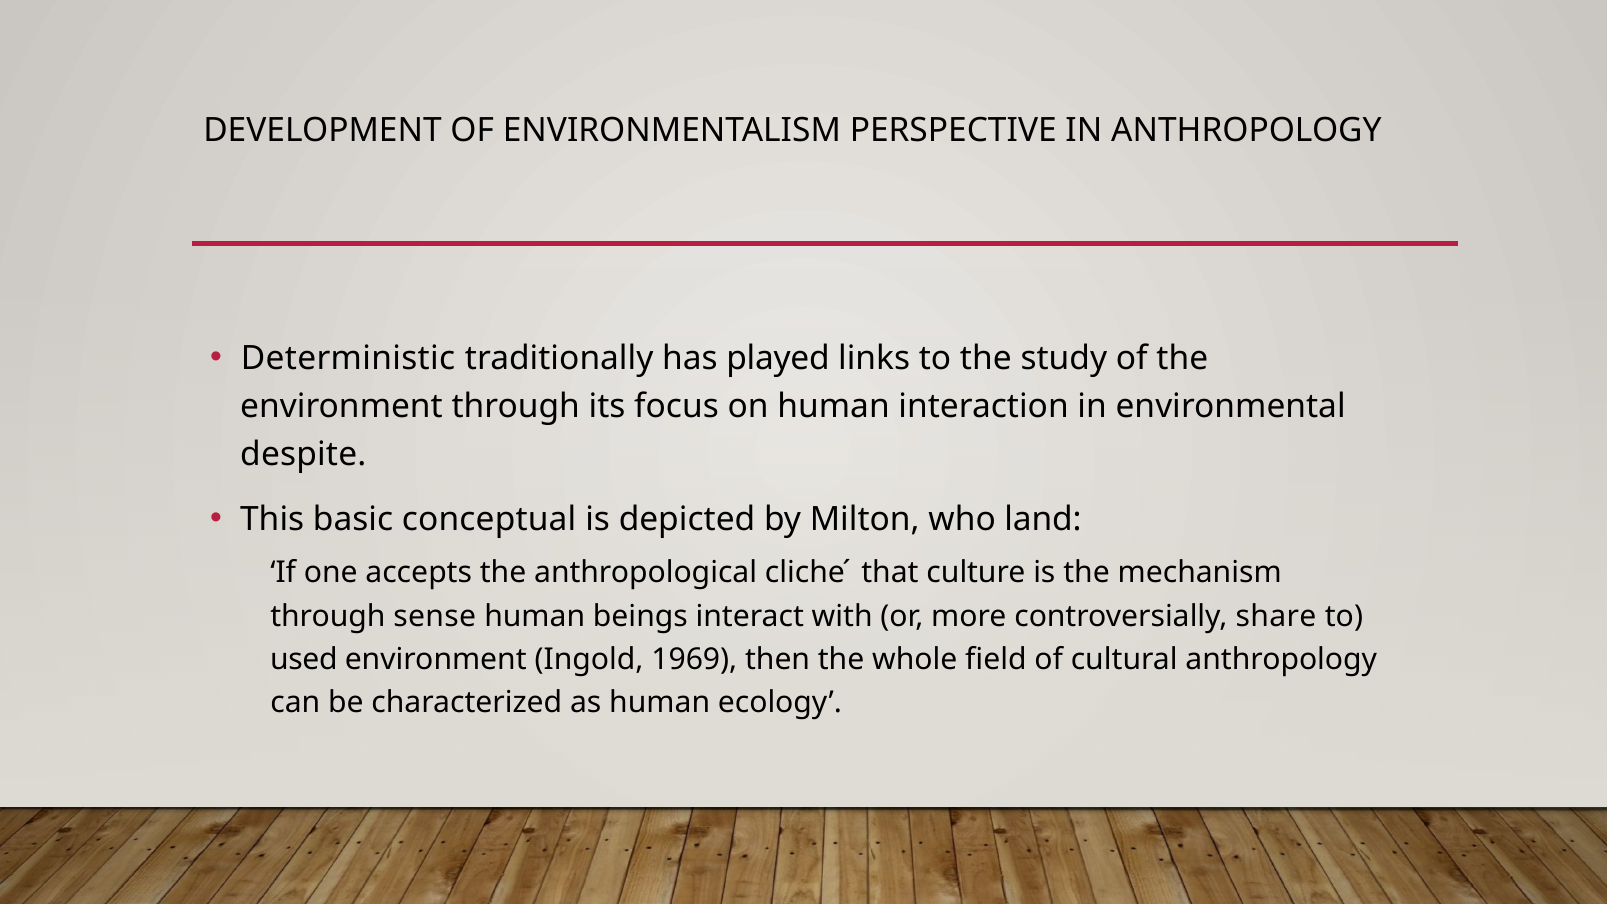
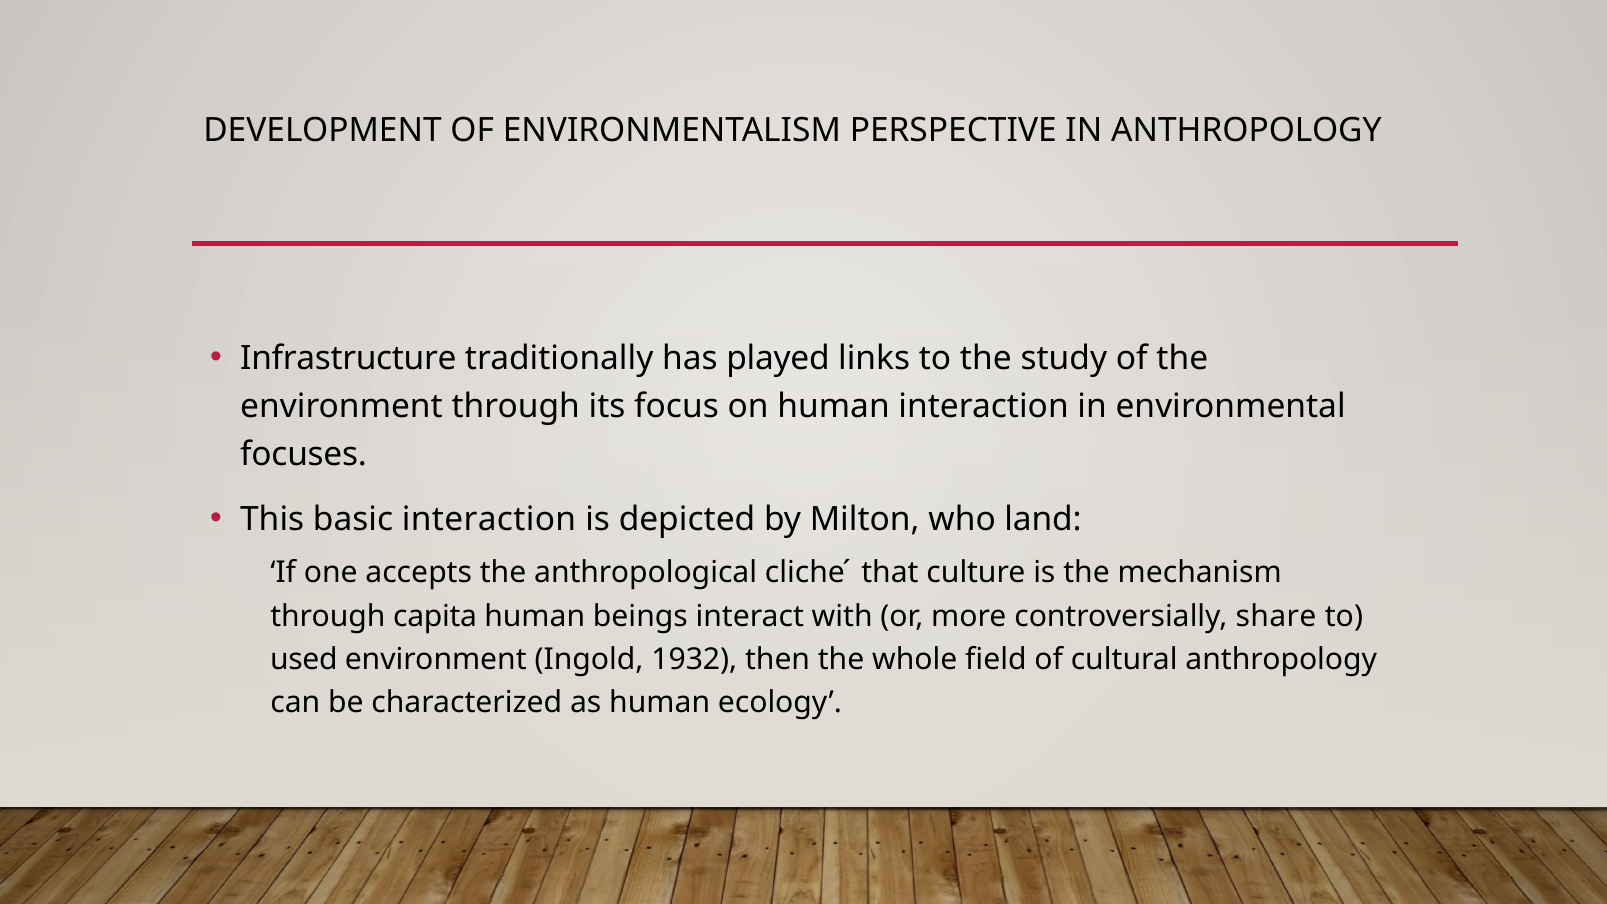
Deterministic: Deterministic -> Infrastructure (348, 358)
despite: despite -> focuses (304, 454)
basic conceptual: conceptual -> interaction (489, 519)
sense: sense -> capita (435, 616)
1969: 1969 -> 1932 (694, 660)
